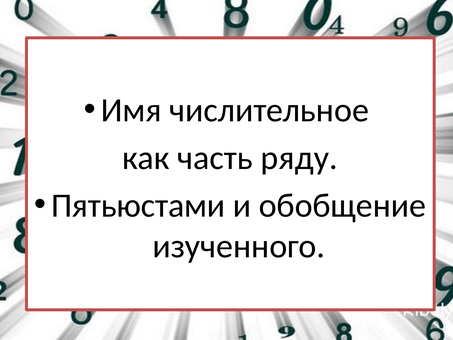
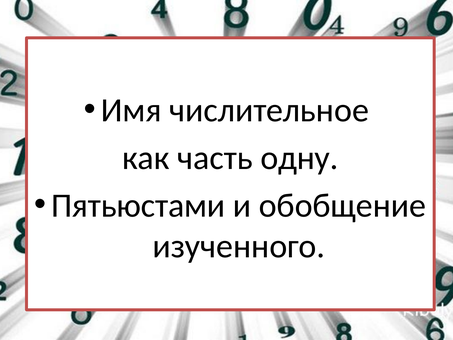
ряду: ряду -> одну (299, 158)
